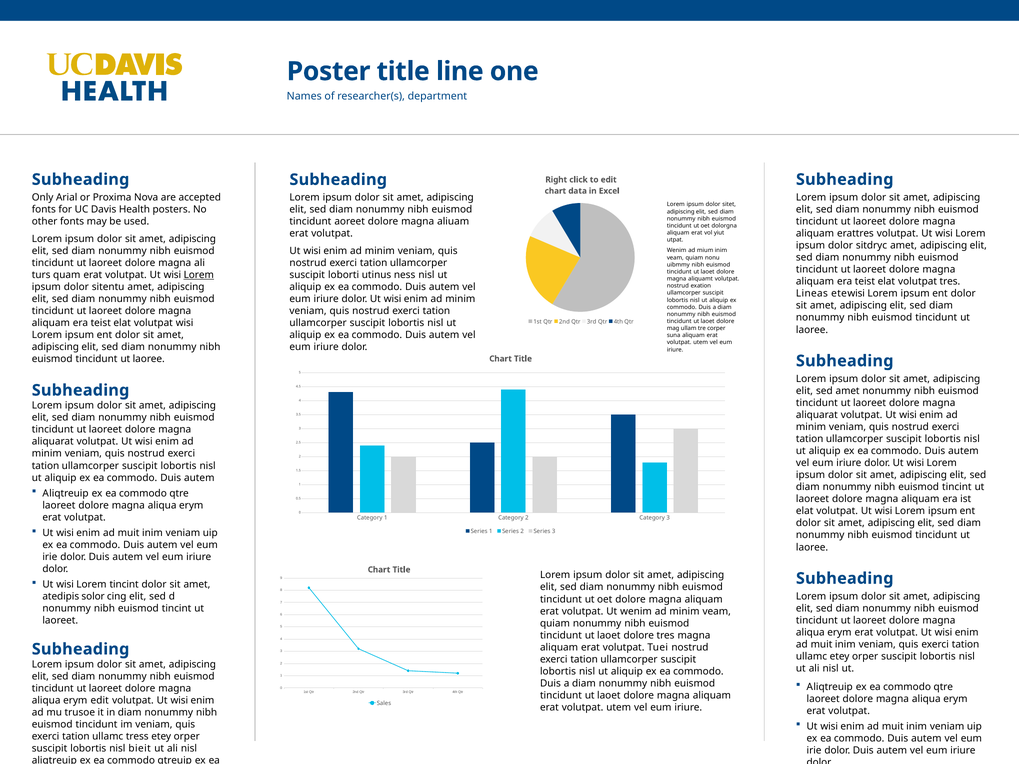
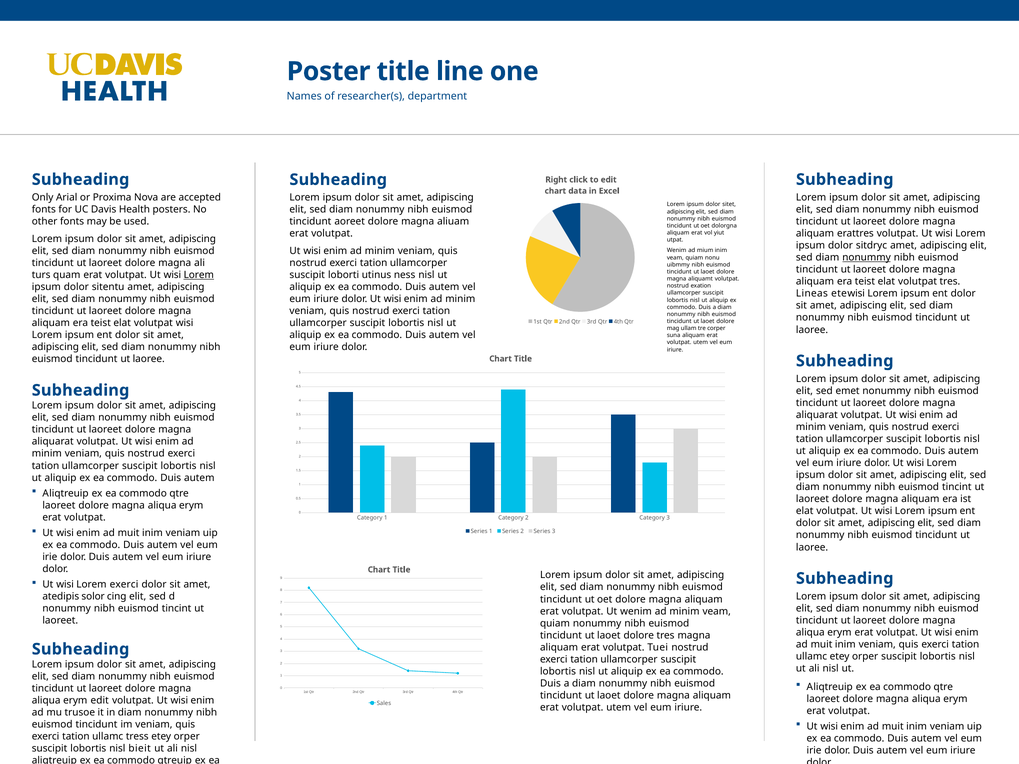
nonummy underline: none -> present (867, 258)
sed amet: amet -> emet (848, 391)
Lorem tincint: tincint -> exerci (124, 585)
